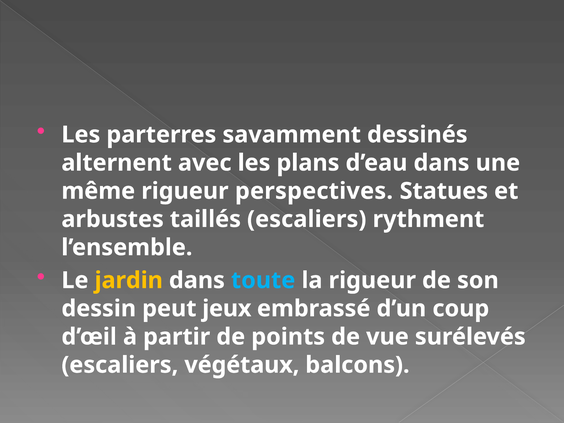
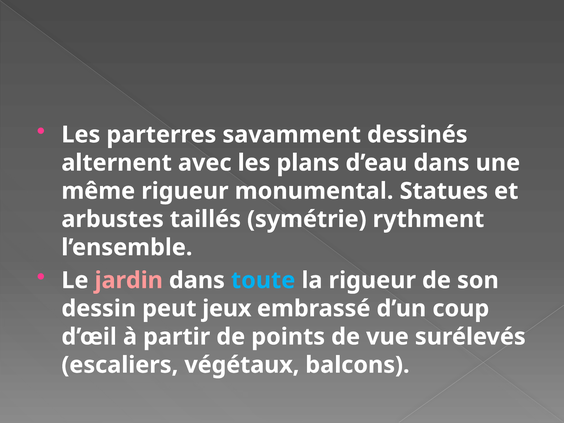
perspectives: perspectives -> monumental (314, 191)
taillés escaliers: escaliers -> symétrie (307, 219)
jardin colour: yellow -> pink (129, 280)
